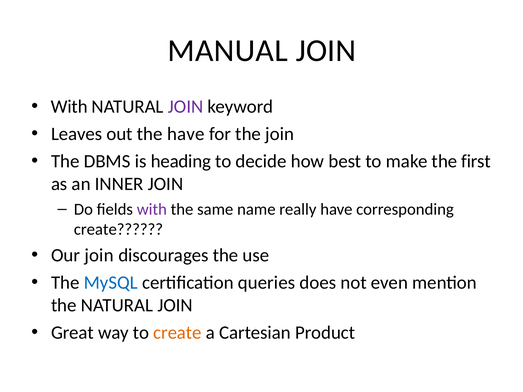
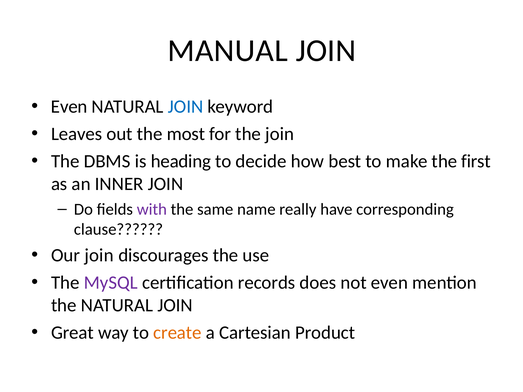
With: With -> Even (69, 107)
JOIN colour: purple -> blue (186, 107)
the have: have -> most (186, 134)
create: create -> clause (118, 229)
MySQL colour: blue -> purple (111, 283)
queries: queries -> records (267, 283)
